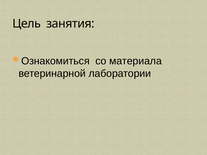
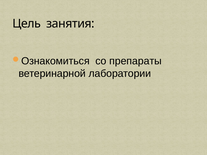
материала: материала -> препараты (135, 61)
